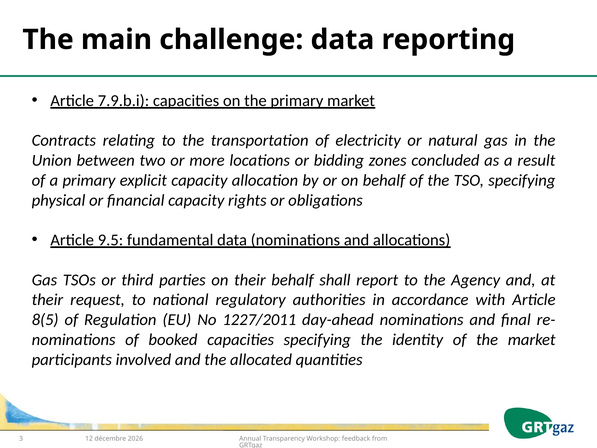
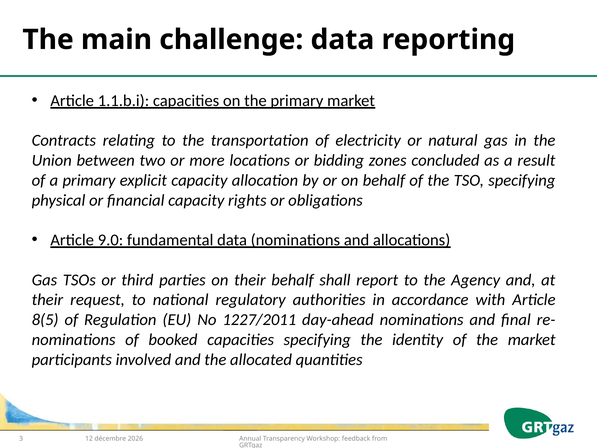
7.9.b.i: 7.9.b.i -> 1.1.b.i (123, 101)
9.5: 9.5 -> 9.0 (111, 240)
